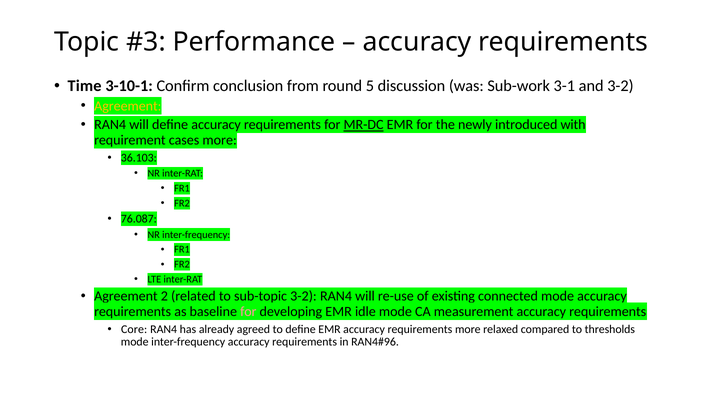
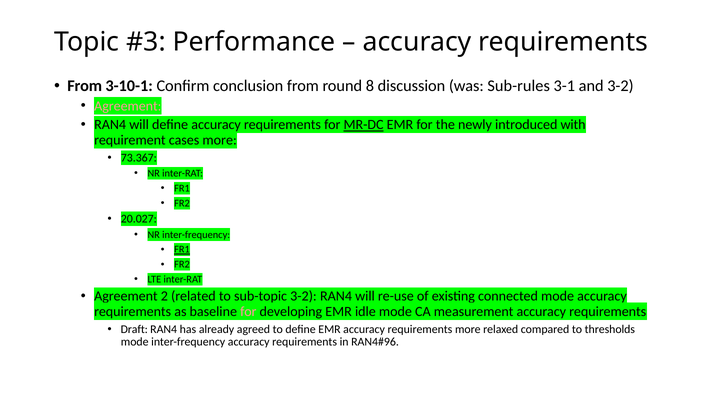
Time: Time -> From (85, 86)
5: 5 -> 8 (370, 86)
Sub-work: Sub-work -> Sub-rules (519, 86)
Agreement colour: yellow -> pink (128, 106)
36.103: 36.103 -> 73.367 (139, 158)
76.087: 76.087 -> 20.027 (139, 219)
FR1 underline: none -> present (182, 250)
Core: Core -> Draft (134, 329)
